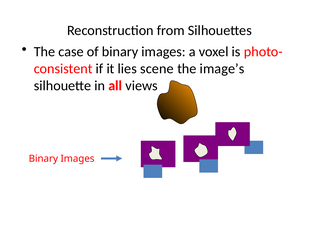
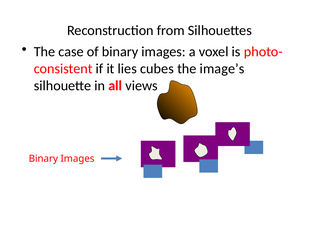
scene: scene -> cubes (157, 69)
